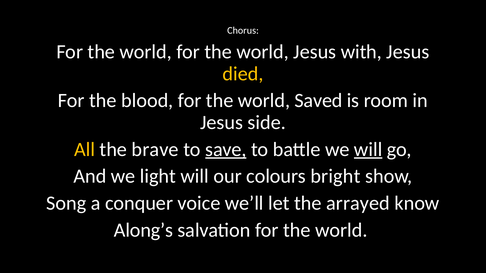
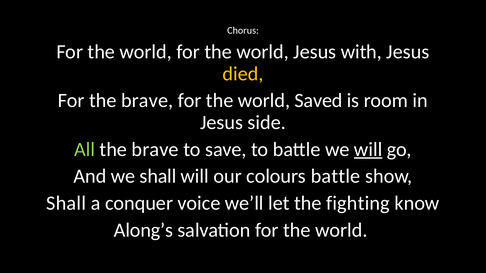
For the blood: blood -> brave (147, 101)
All colour: yellow -> light green (85, 150)
save underline: present -> none (226, 150)
we light: light -> shall (158, 176)
colours bright: bright -> battle (335, 176)
Song: Song -> Shall (66, 203)
arrayed: arrayed -> fighting (358, 203)
